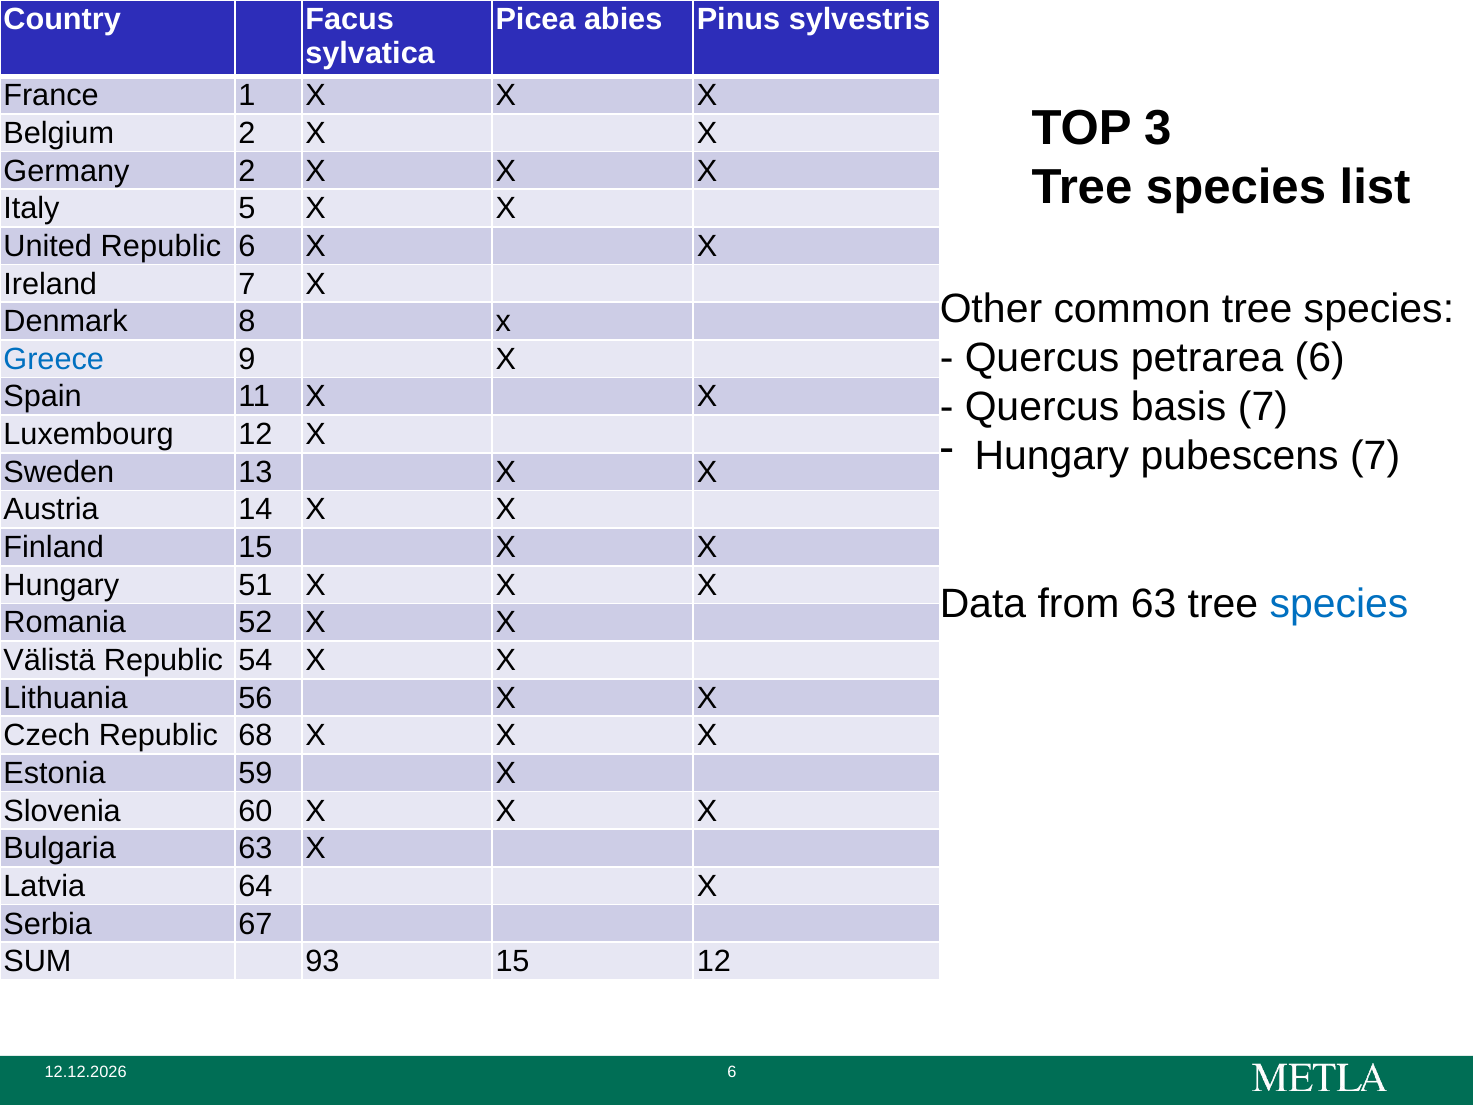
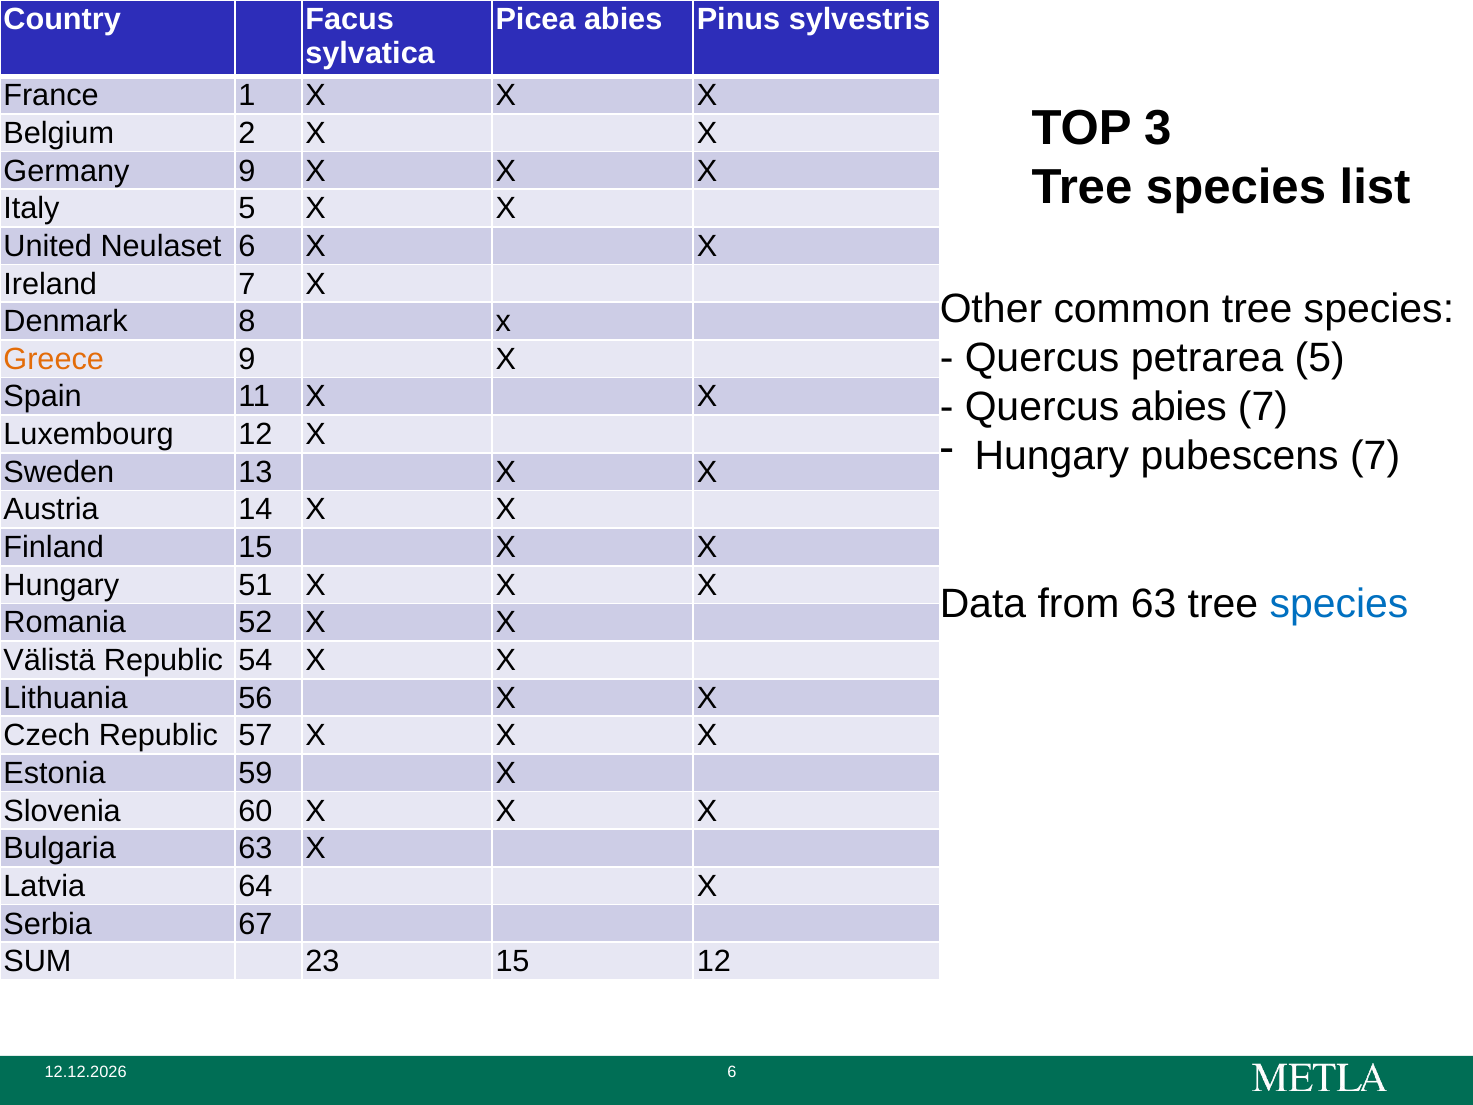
Germany 2: 2 -> 9 (247, 171)
United Republic: Republic -> Neulaset (161, 246)
petrarea 6: 6 -> 5 (1320, 358)
Greece colour: blue -> orange (54, 359)
Quercus basis: basis -> abies (1179, 407)
68: 68 -> 57 (255, 735)
93: 93 -> 23 (322, 961)
